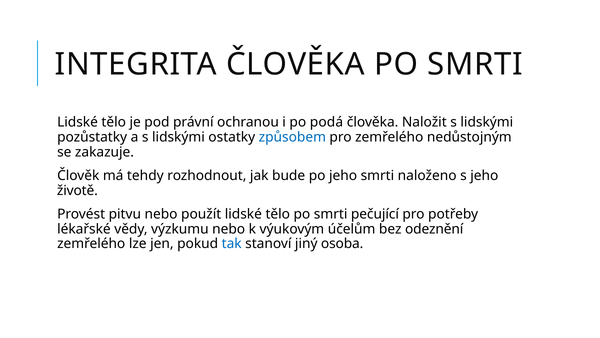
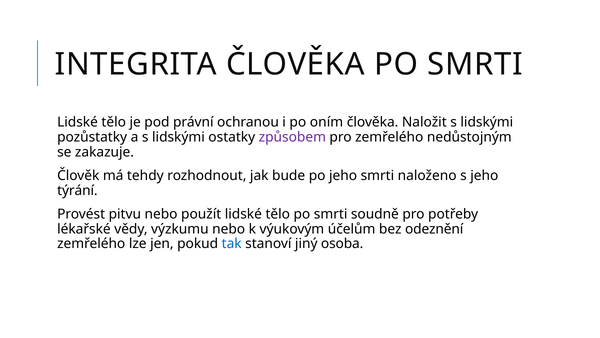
podá: podá -> oním (327, 122)
způsobem colour: blue -> purple (292, 137)
životě: životě -> týrání (77, 190)
pečující: pečující -> soudně (375, 214)
